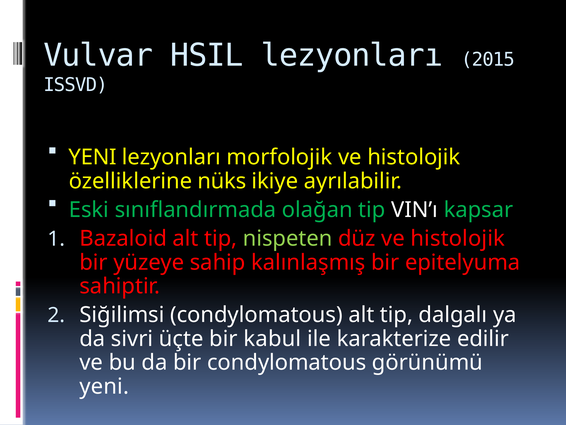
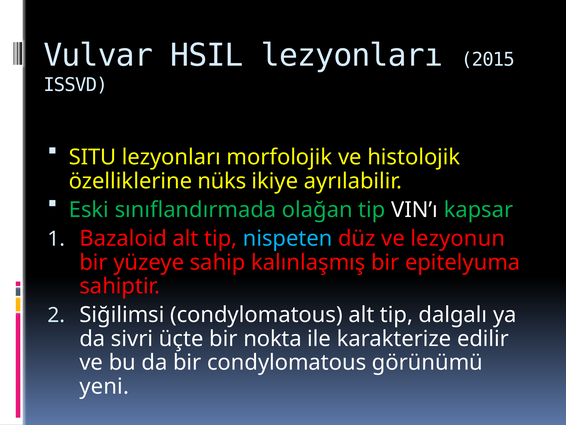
YENI: YENI -> SITU (93, 157)
nispeten colour: light green -> light blue (288, 238)
düz ve histolojik: histolojik -> lezyonun (458, 238)
kabul: kabul -> nokta (273, 338)
